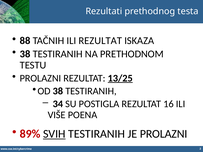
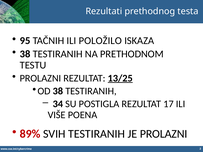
88: 88 -> 95 (25, 41)
ILI REZULTAT: REZULTAT -> POLOŽILO (100, 41)
16: 16 -> 17 (169, 104)
SVIH underline: present -> none (54, 134)
